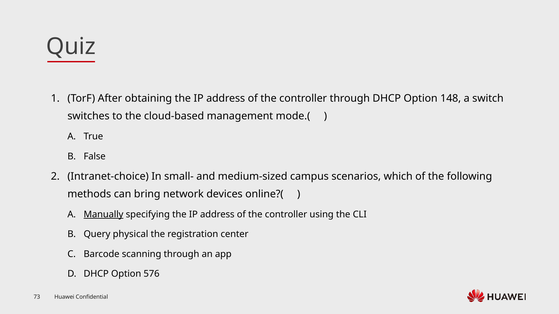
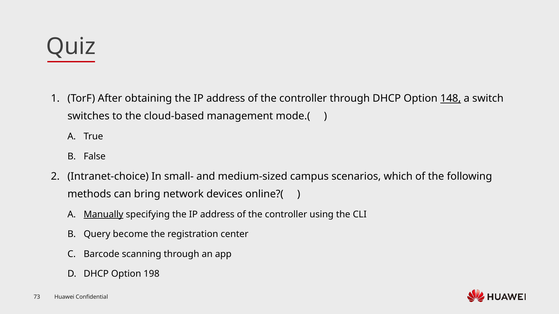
148 underline: none -> present (451, 99)
physical: physical -> become (131, 235)
576: 576 -> 198 (152, 274)
